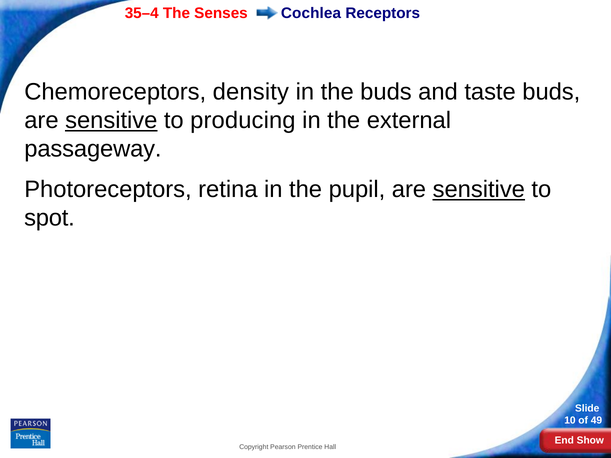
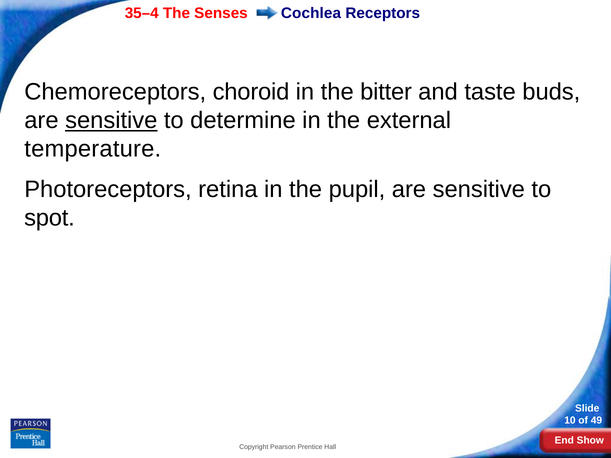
density: density -> choroid (251, 92)
the buds: buds -> bitter (386, 92)
producing: producing -> determine (243, 121)
passageway: passageway -> temperature (93, 149)
sensitive underline: present -> none (479, 190)
